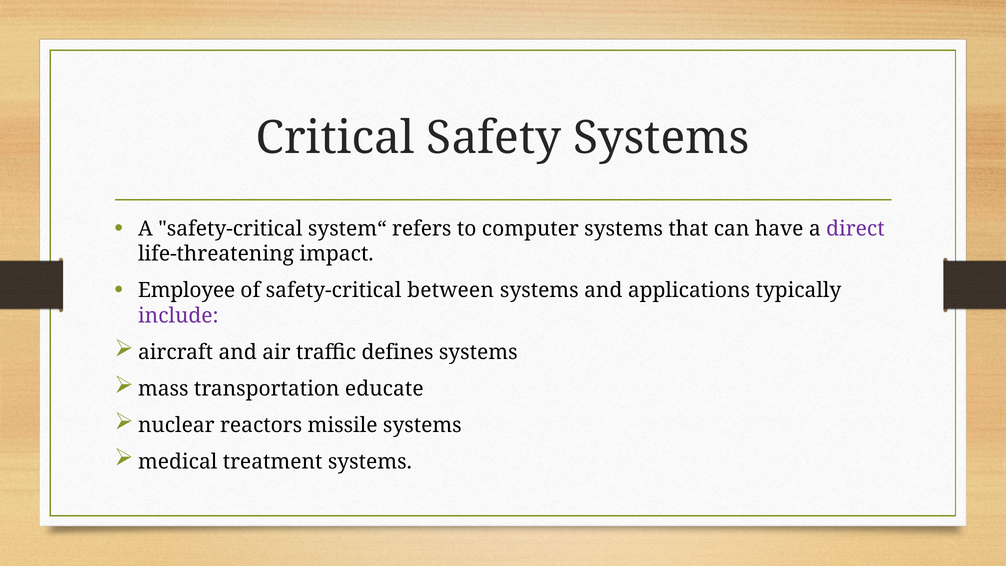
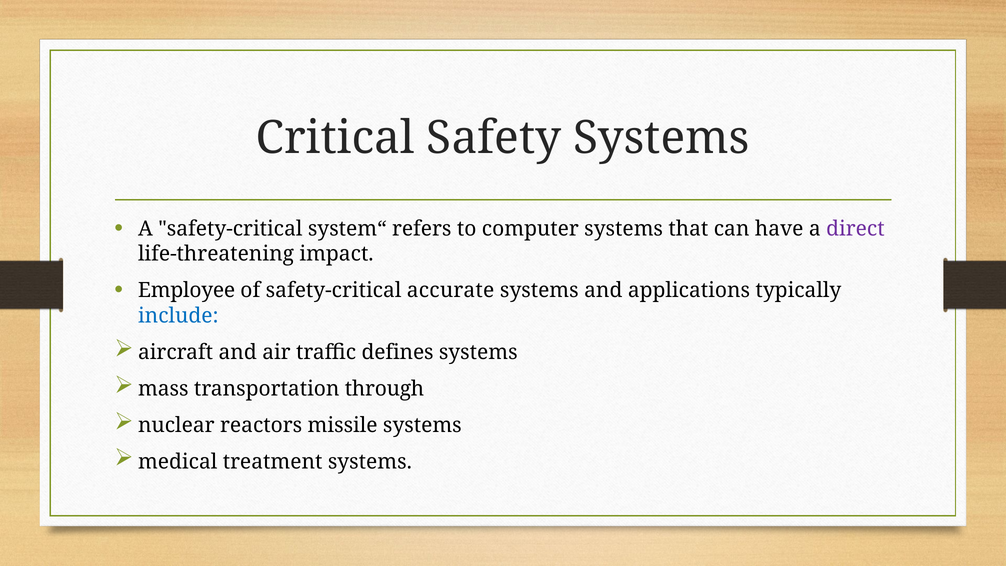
between: between -> accurate (451, 290)
include colour: purple -> blue (178, 316)
educate: educate -> through (384, 389)
